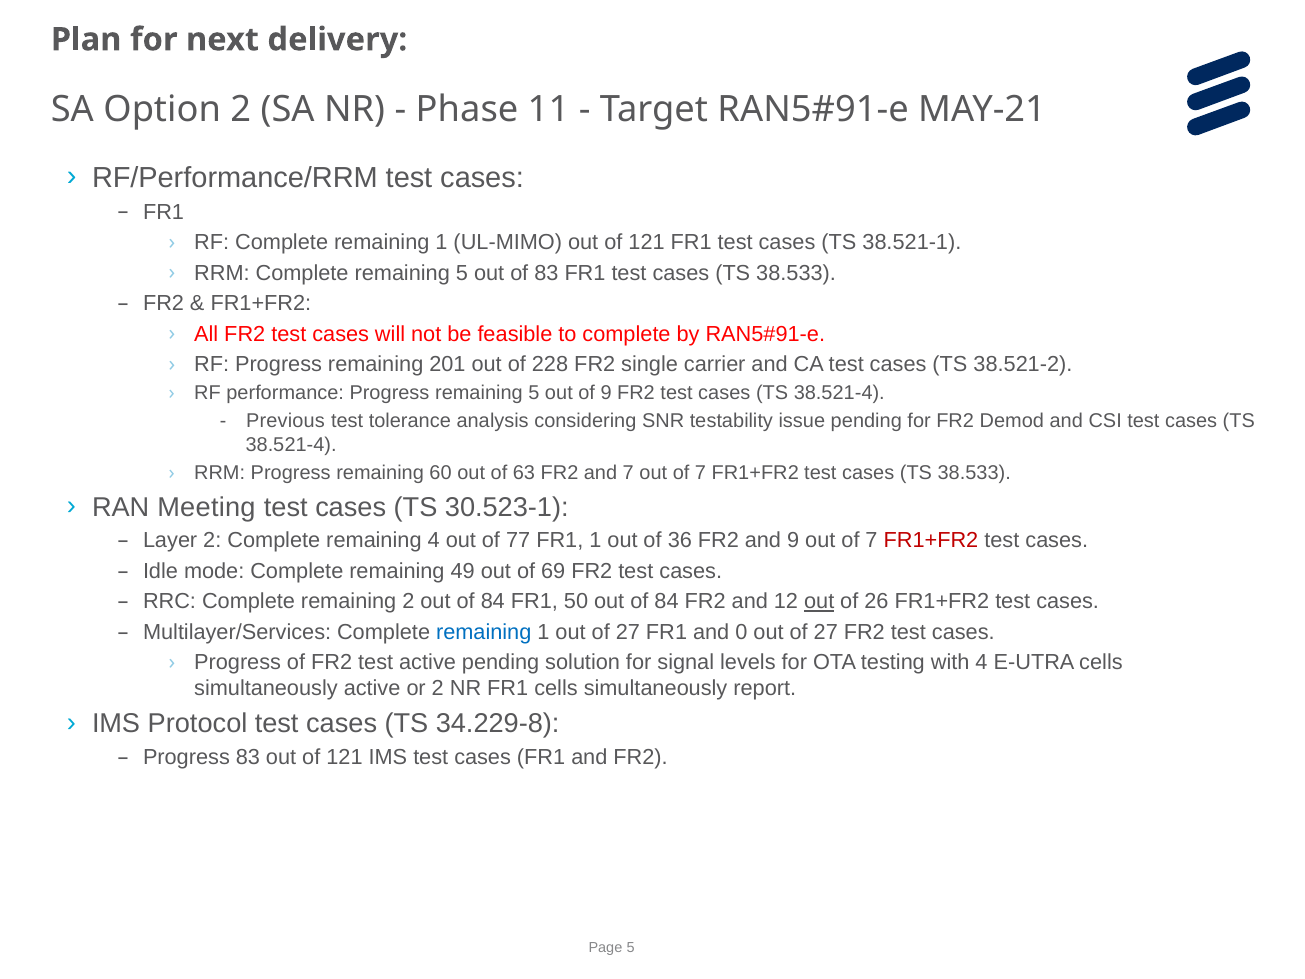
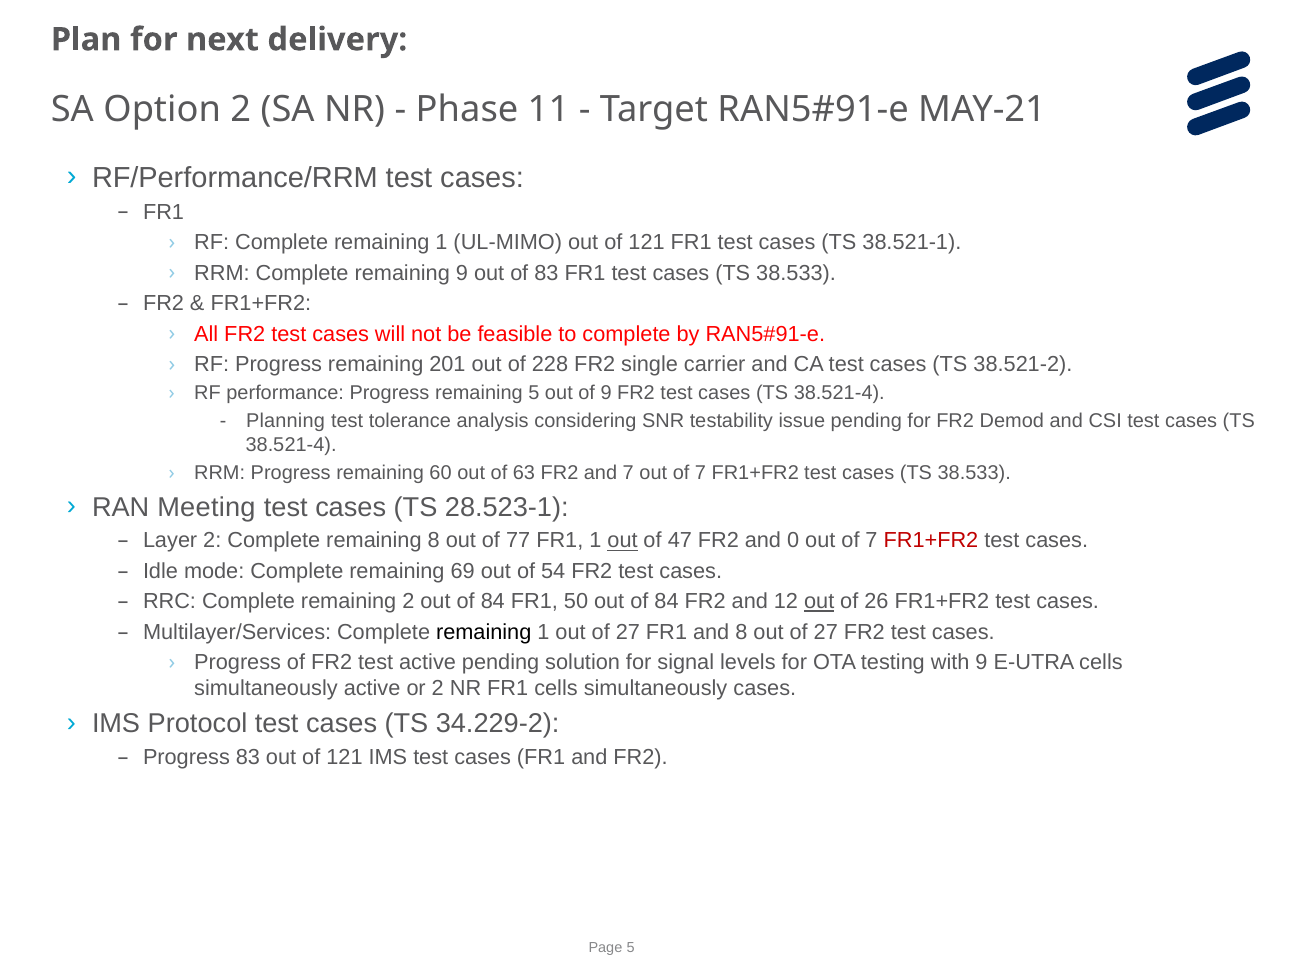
Complete remaining 5: 5 -> 9 (462, 273)
Previous: Previous -> Planning (285, 421)
30.523-1: 30.523-1 -> 28.523-1 (507, 507)
remaining 4: 4 -> 8 (434, 541)
out underline: none -> present (623, 541)
36: 36 -> 47 (680, 541)
and 9: 9 -> 0 (793, 541)
49: 49 -> 69 (463, 571)
69: 69 -> 54 (553, 571)
remaining colour: blue -> black (484, 632)
and 0: 0 -> 8 (741, 632)
with 4: 4 -> 9 (982, 663)
simultaneously report: report -> cases (765, 689)
34.229-8: 34.229-8 -> 34.229-2 (498, 724)
